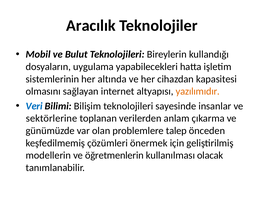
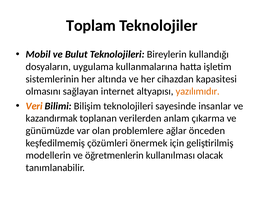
Aracılık: Aracılık -> Toplam (91, 26)
yapabilecekleri: yapabilecekleri -> kullanmalarına (147, 67)
Veri colour: blue -> orange (34, 106)
sektörlerine: sektörlerine -> kazandırmak (52, 118)
talep: talep -> ağlar (176, 131)
